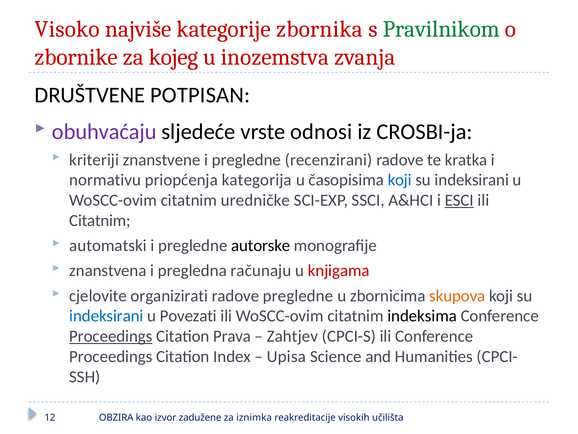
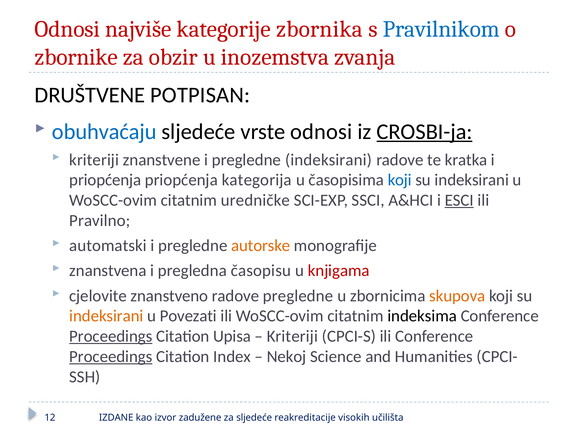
Visoko: Visoko -> Odnosi (67, 29)
Pravilnikom colour: green -> blue (441, 29)
kojeg: kojeg -> obzir (173, 57)
obuhvaćaju colour: purple -> blue (104, 132)
CROSBI-ja underline: none -> present (425, 132)
pregledne recenzirani: recenzirani -> indeksirani (329, 160)
normativu: normativu -> priopćenja (105, 180)
Citatnim: Citatnim -> Pravilno (100, 220)
autorske colour: black -> orange (261, 245)
računaju: računaju -> časopisu (261, 270)
organizirati: organizirati -> znanstveno (169, 295)
indeksirani colour: blue -> orange (106, 316)
Prava: Prava -> Upisa (232, 336)
Zahtjev: Zahtjev -> Kriteriji (292, 336)
Proceedings underline: none -> present (111, 356)
Upisa: Upisa -> Nekoj (287, 356)
OBZIRA: OBZIRA -> IZDANE (116, 417)
za iznimka: iznimka -> sljedeće (254, 417)
